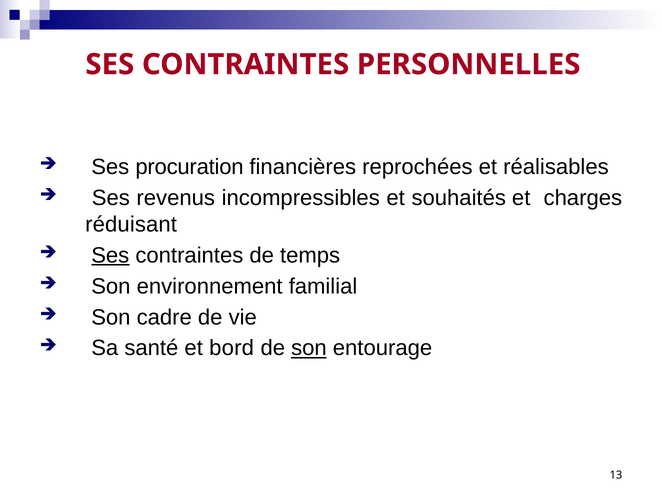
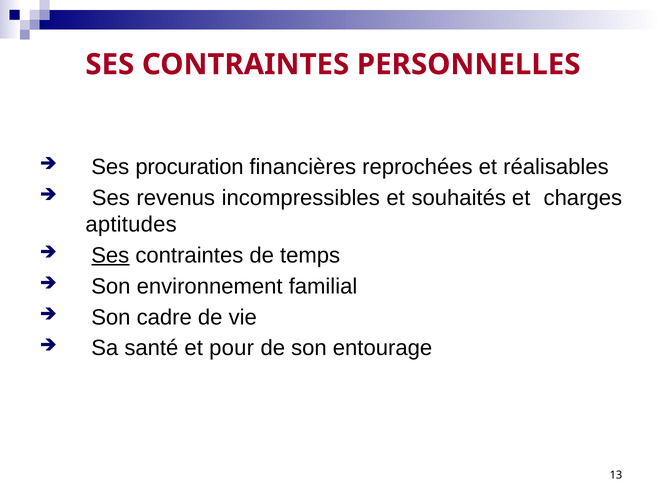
réduisant: réduisant -> aptitudes (131, 224)
bord: bord -> pour (232, 348)
son underline: present -> none (309, 348)
